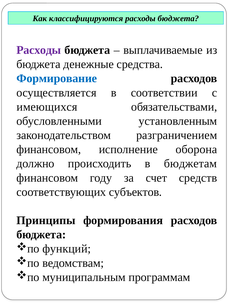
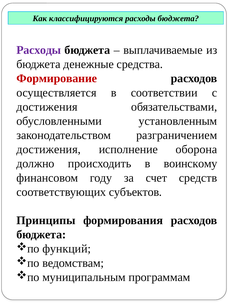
Формирование colour: blue -> red (57, 78)
имеющихся: имеющихся -> достижения (47, 107)
финансовом: финансовом -> достижения (49, 149)
бюджетам: бюджетам -> воинскому (191, 164)
